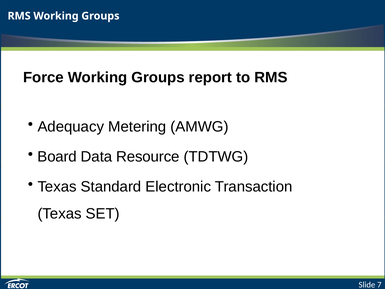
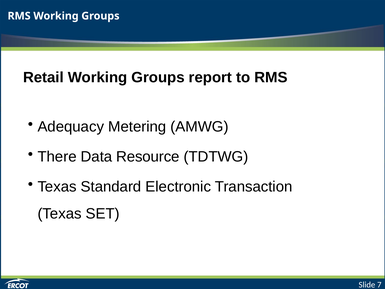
Force: Force -> Retail (43, 77)
Board: Board -> There (57, 157)
